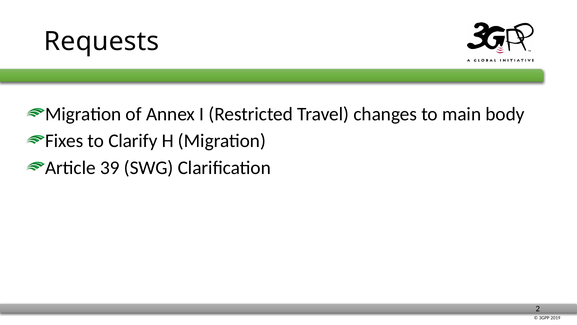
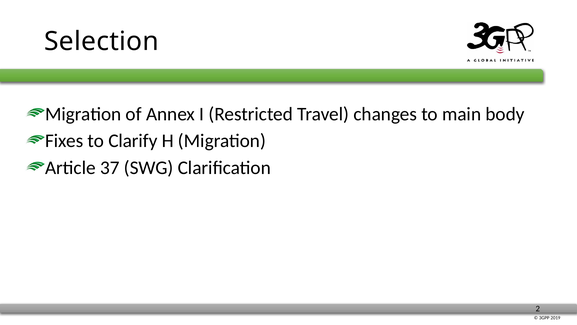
Requests: Requests -> Selection (102, 42)
39: 39 -> 37 (110, 168)
